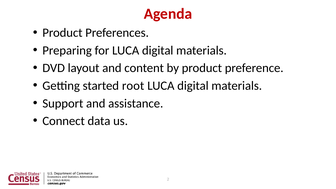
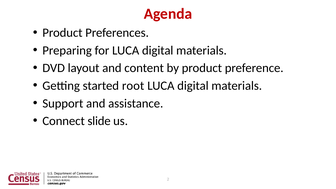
data: data -> slide (99, 121)
